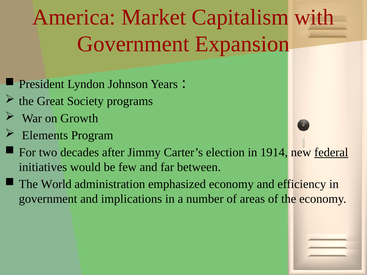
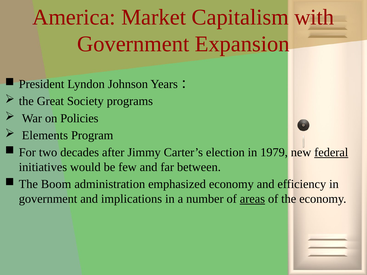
Growth: Growth -> Policies (79, 118)
1914: 1914 -> 1979 (274, 153)
World: World -> Boom (56, 184)
areas underline: none -> present (252, 199)
